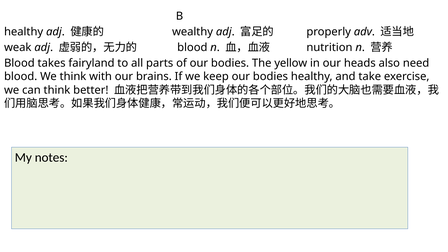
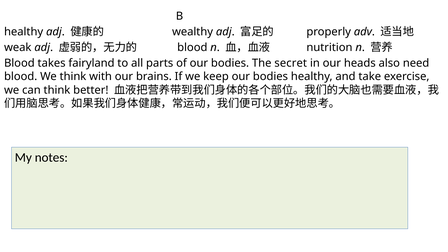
yellow: yellow -> secret (291, 63)
